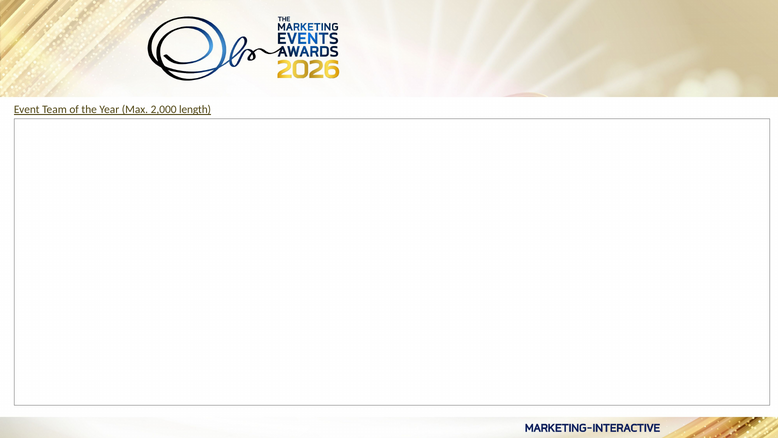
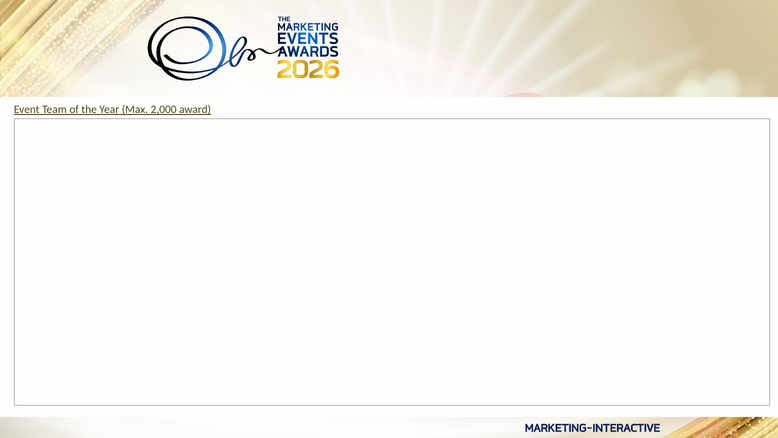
length: length -> award (195, 109)
